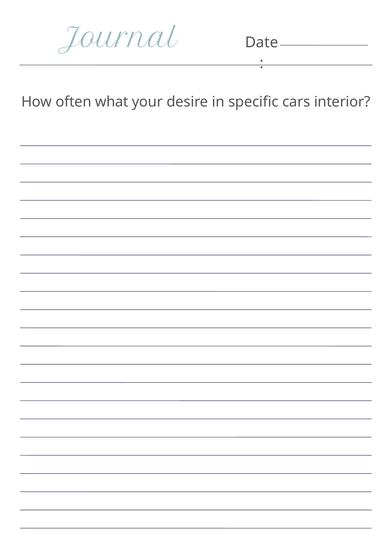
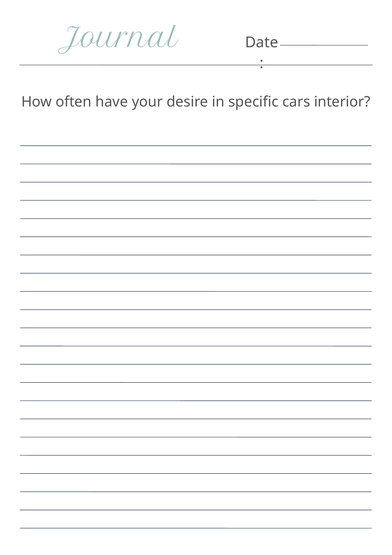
what: what -> have (112, 102)
